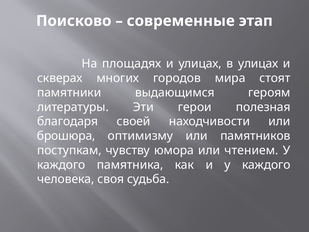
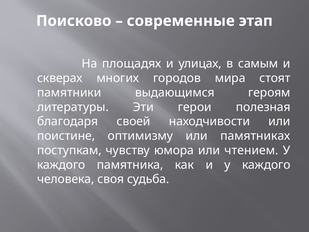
в улицах: улицах -> самым (258, 64)
брошюра: брошюра -> поистине (66, 136)
памятников: памятников -> памятниках (255, 136)
